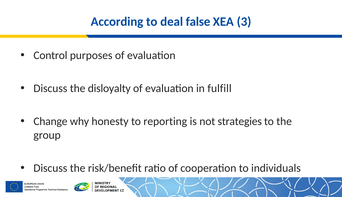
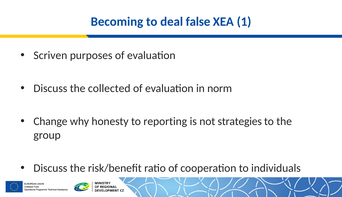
According: According -> Becoming (117, 22)
3: 3 -> 1 (244, 22)
Control: Control -> Scriven (50, 55)
disloyalty: disloyalty -> collected (109, 88)
fulfill: fulfill -> norm (220, 88)
